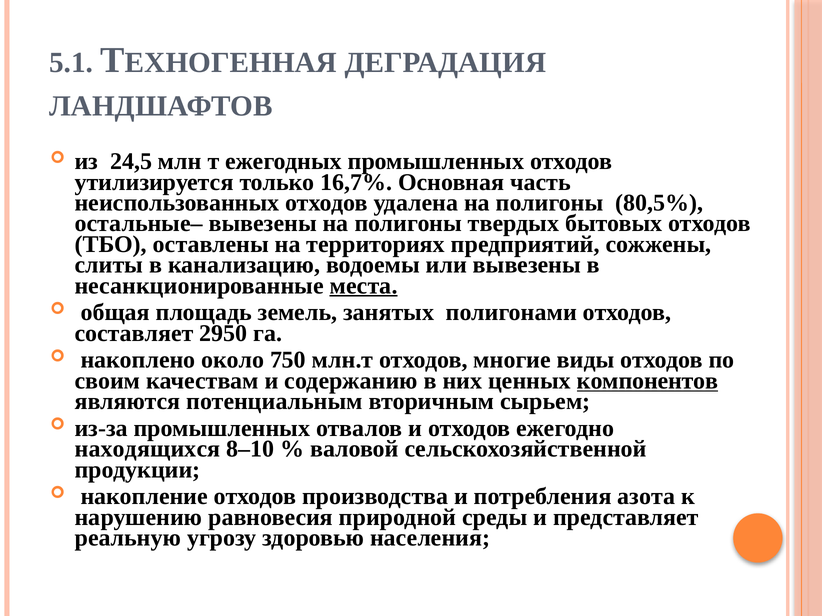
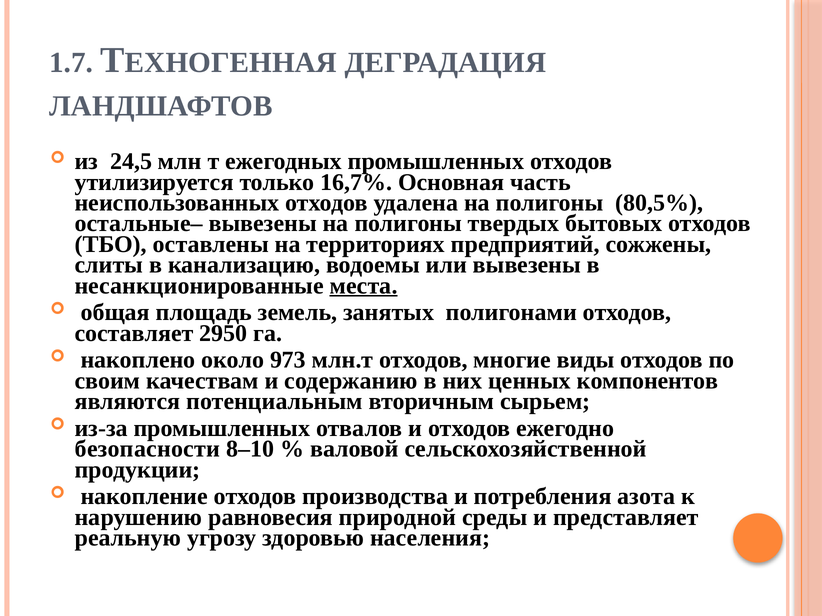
5.1: 5.1 -> 1.7 (71, 63)
750: 750 -> 973 (288, 360)
компонентов underline: present -> none (648, 381)
находящихся: находящихся -> безопасности (147, 449)
